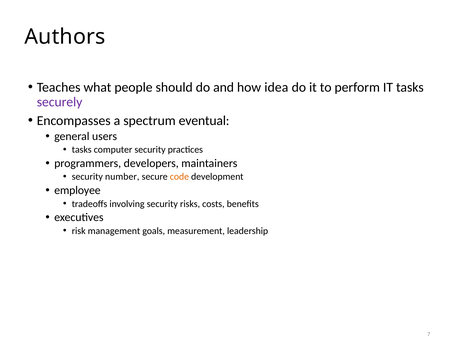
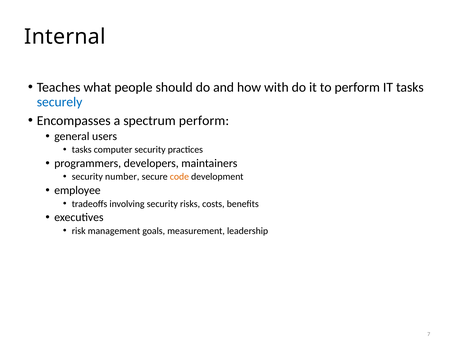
Authors: Authors -> Internal (65, 37)
idea: idea -> with (276, 87)
securely colour: purple -> blue (60, 102)
spectrum eventual: eventual -> perform (204, 121)
